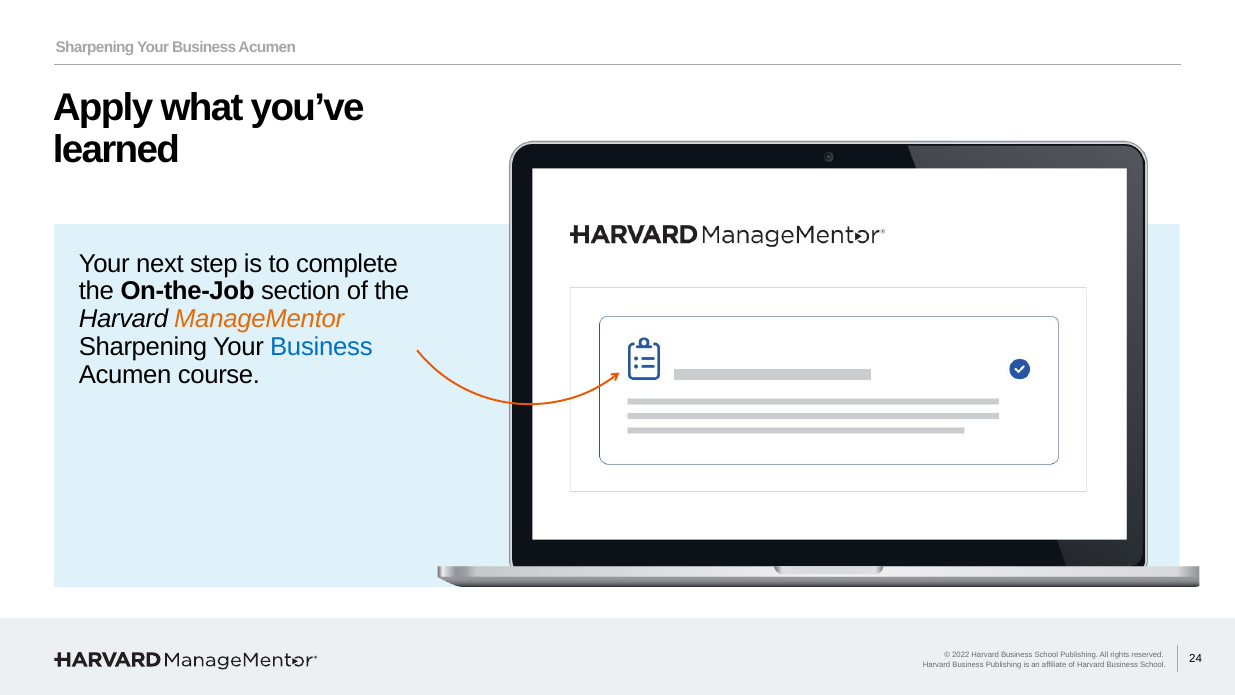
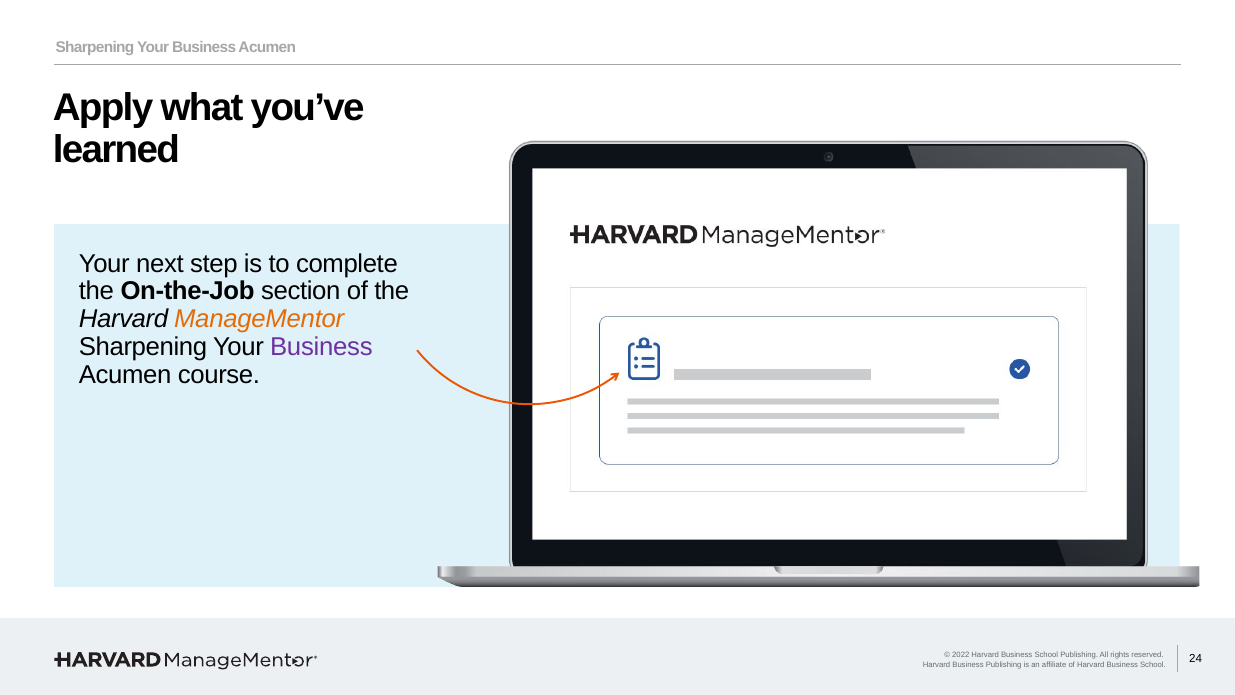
Business colour: blue -> purple (321, 347)
